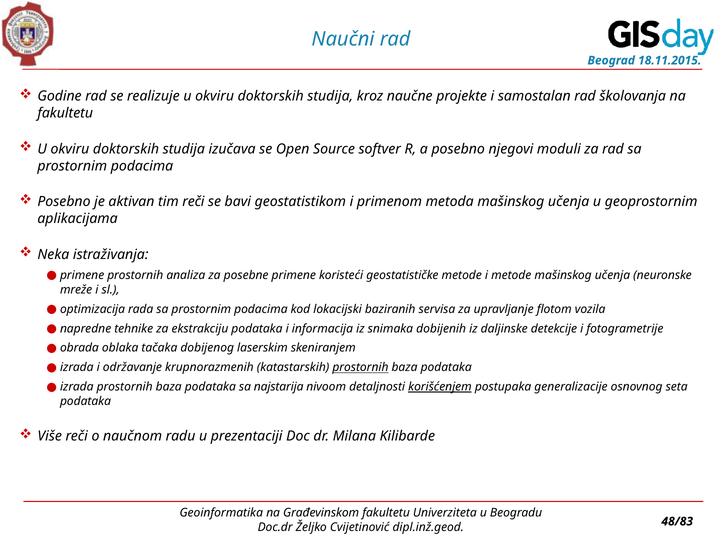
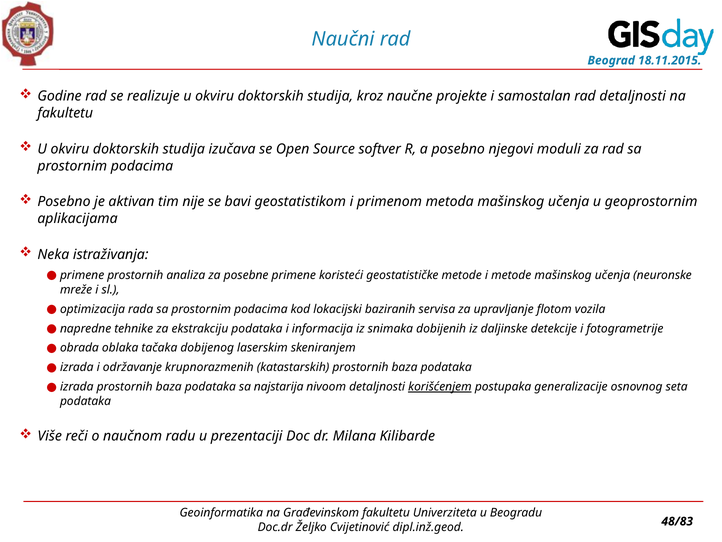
rad školovanja: školovanja -> detaljnosti (633, 96)
tim reči: reči -> nije (193, 202)
prostornih underline: present -> none (360, 367)
